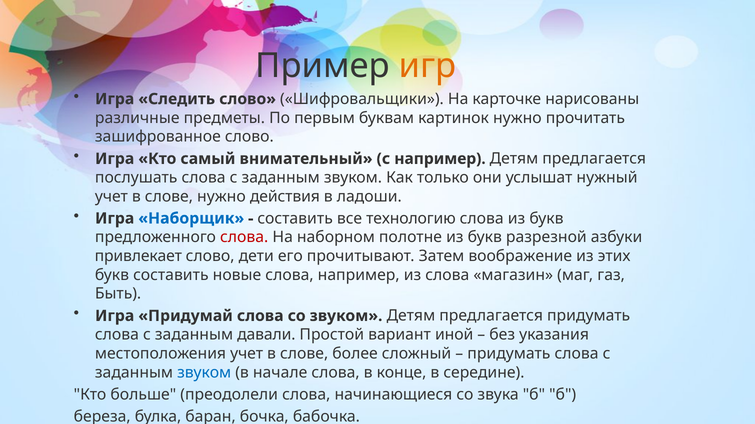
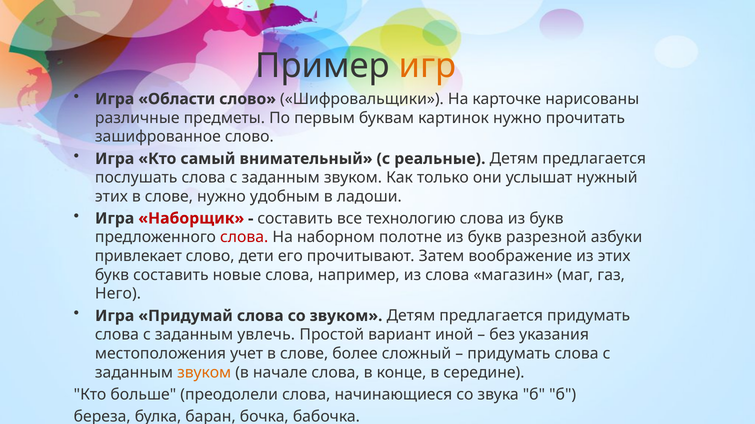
Следить: Следить -> Области (177, 99)
с например: например -> реальные (440, 159)
учет: учет -> этих (111, 197)
действия: действия -> удобным (285, 197)
Наборщик colour: blue -> red (191, 219)
Быть: Быть -> Него (118, 294)
давали: давали -> увлечь (266, 335)
звуком colour: blue -> orange (204, 373)
